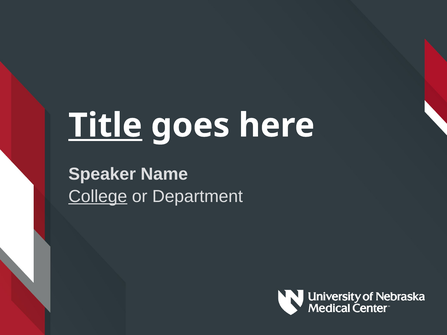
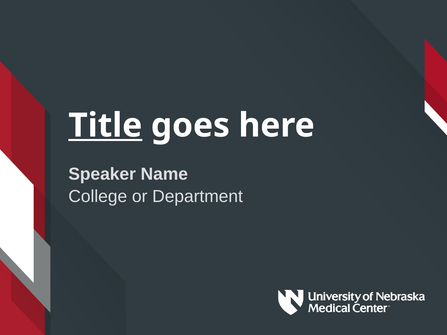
College underline: present -> none (98, 197)
